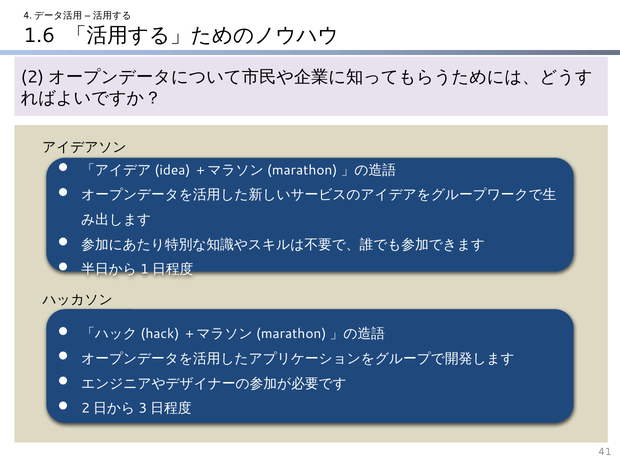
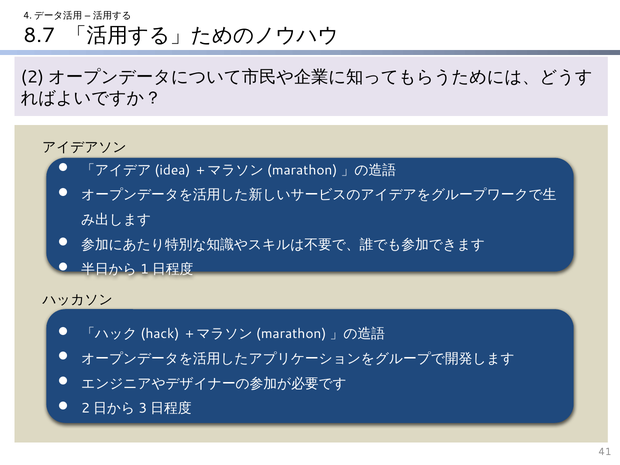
1.6: 1.6 -> 8.7 (39, 36)
